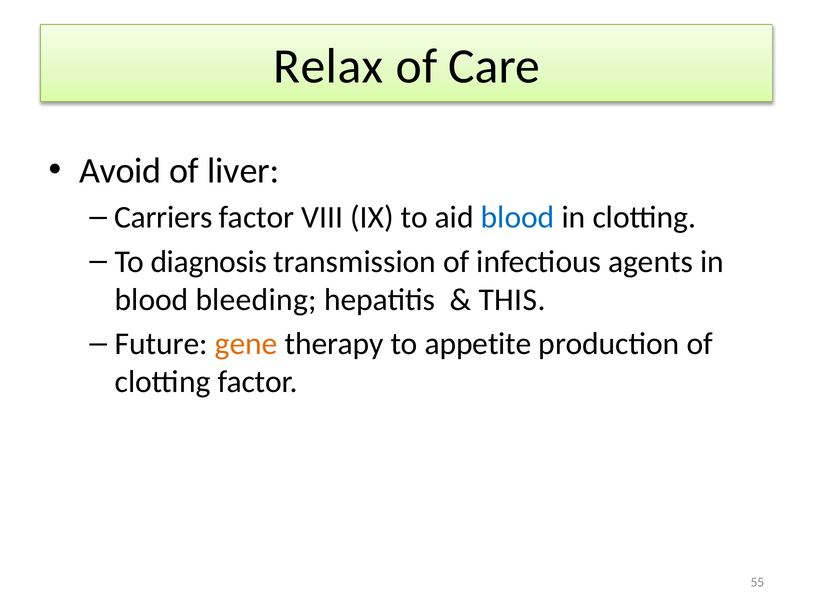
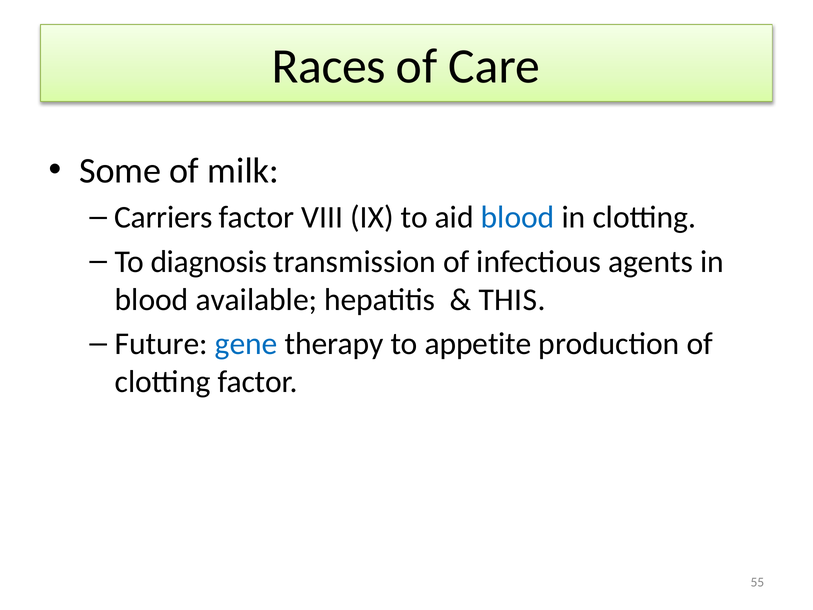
Relax: Relax -> Races (329, 66)
Avoid: Avoid -> Some (120, 171)
liver: liver -> milk (243, 171)
bleeding: bleeding -> available (256, 299)
gene colour: orange -> blue (246, 344)
